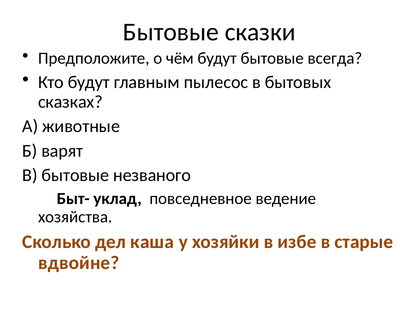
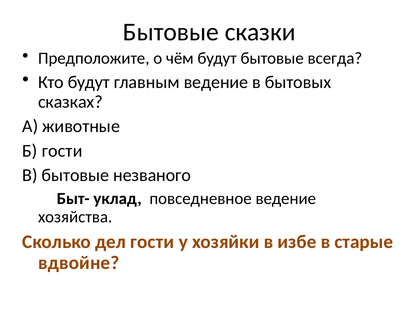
главным пылесос: пылесос -> ведение (216, 82)
Б варят: варят -> гости (62, 151)
дел каша: каша -> гости (152, 242)
